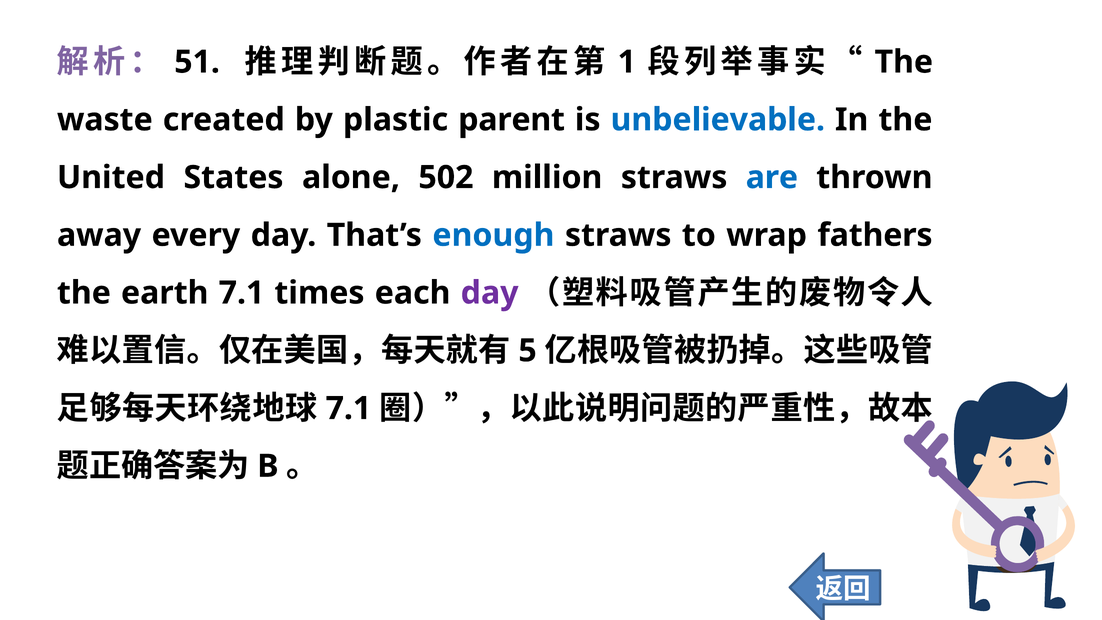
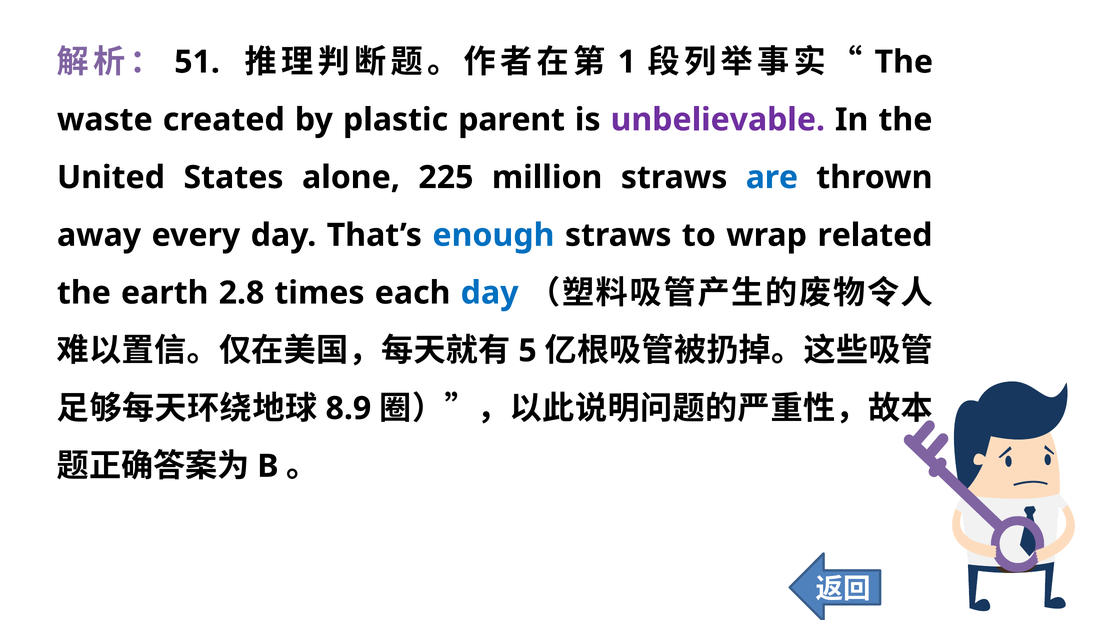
unbelievable colour: blue -> purple (718, 120)
502: 502 -> 225 (446, 177)
fathers: fathers -> related (875, 235)
earth 7.1: 7.1 -> 2.8 (242, 293)
day colour: purple -> blue (490, 293)
7.1: 7.1 -> 8.9 (348, 408)
